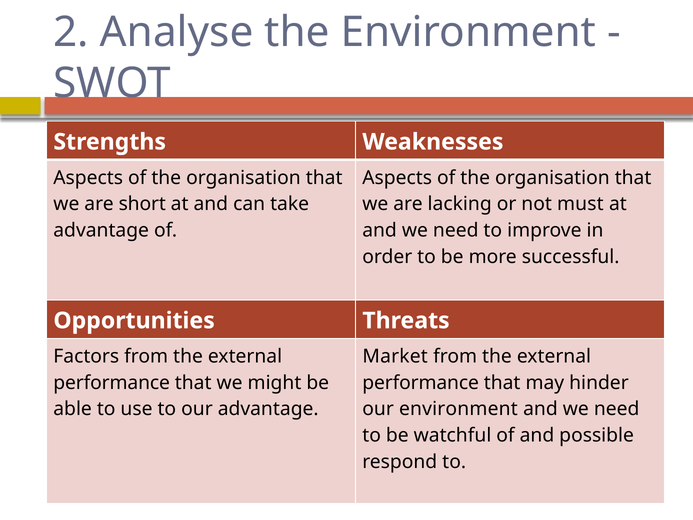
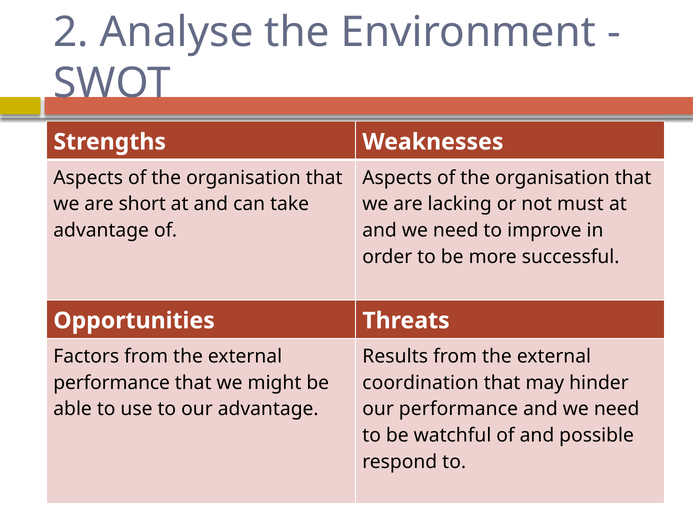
Market: Market -> Results (395, 356)
performance: performance -> coordination (421, 383)
our environment: environment -> performance (458, 409)
